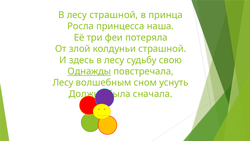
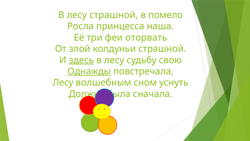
принца: принца -> помело (166, 15)
потеряла: потеряла -> оторвать (146, 37)
здесь underline: none -> present (81, 60)
